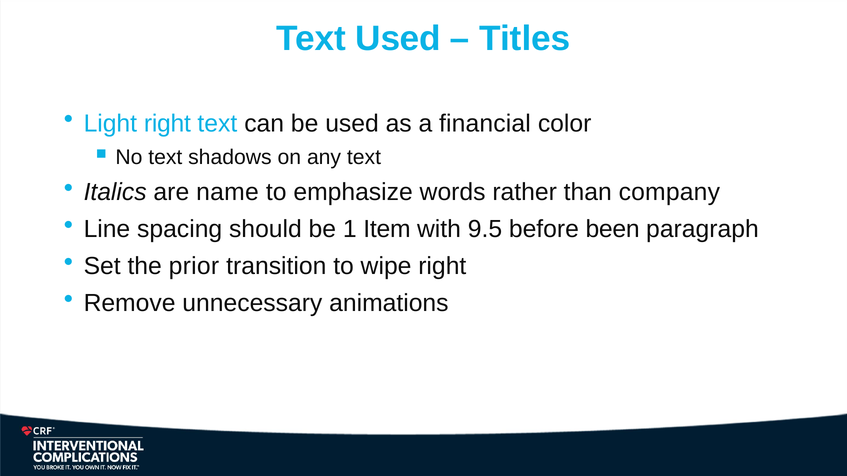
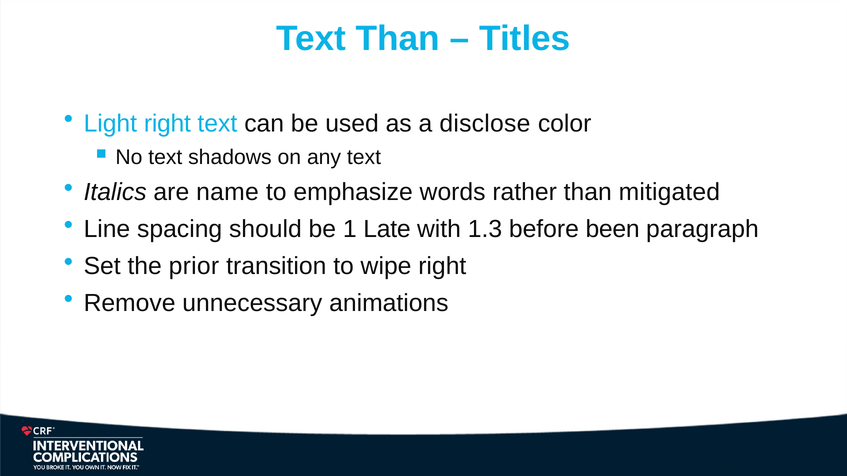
Text Used: Used -> Than (398, 39)
financial: financial -> disclose (485, 124)
company: company -> mitigated (669, 192)
Item: Item -> Late (387, 230)
9.5: 9.5 -> 1.3 (485, 230)
